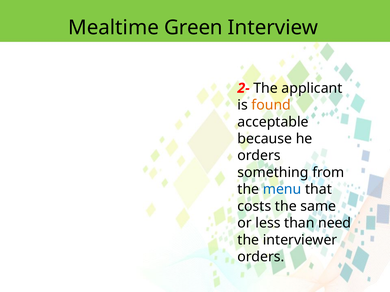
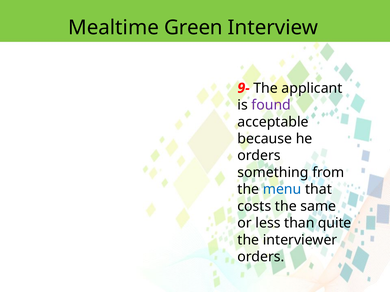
2-: 2- -> 9- (244, 88)
found colour: orange -> purple (271, 105)
need: need -> quite (335, 223)
